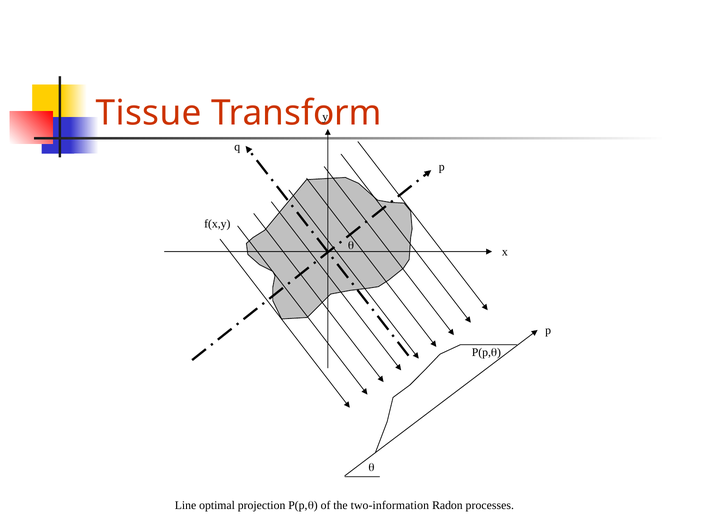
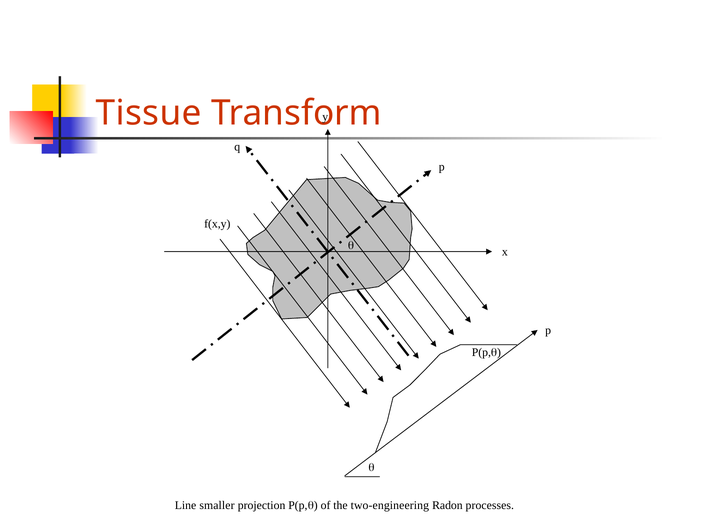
optimal: optimal -> smaller (217, 506)
two-information: two-information -> two-engineering (390, 506)
